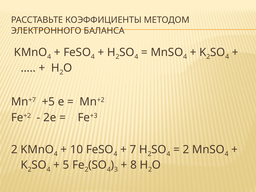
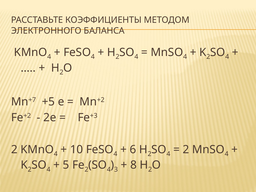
7: 7 -> 6 (133, 149)
